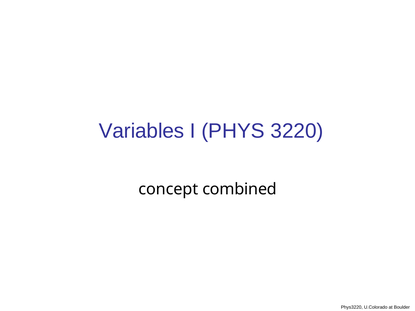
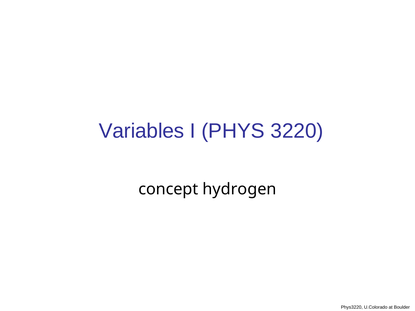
combined: combined -> hydrogen (240, 189)
